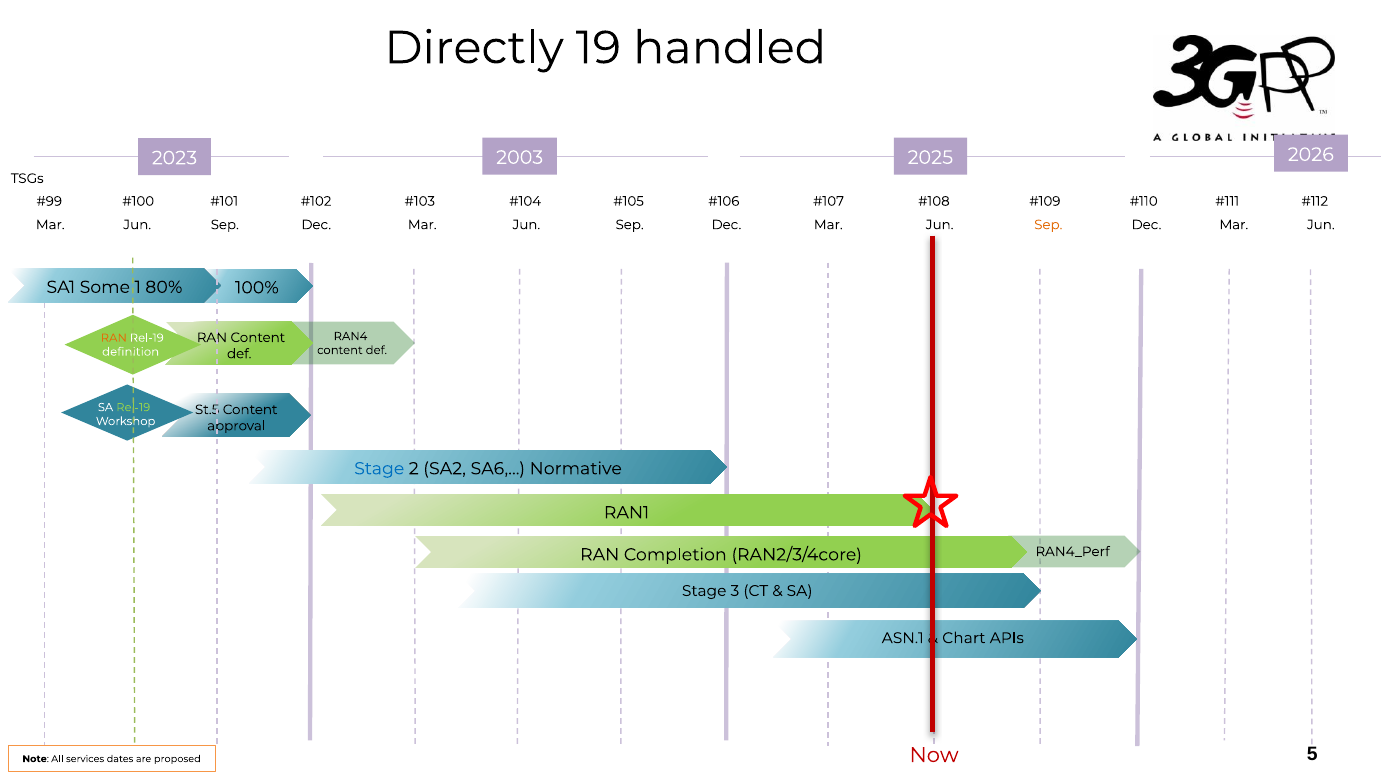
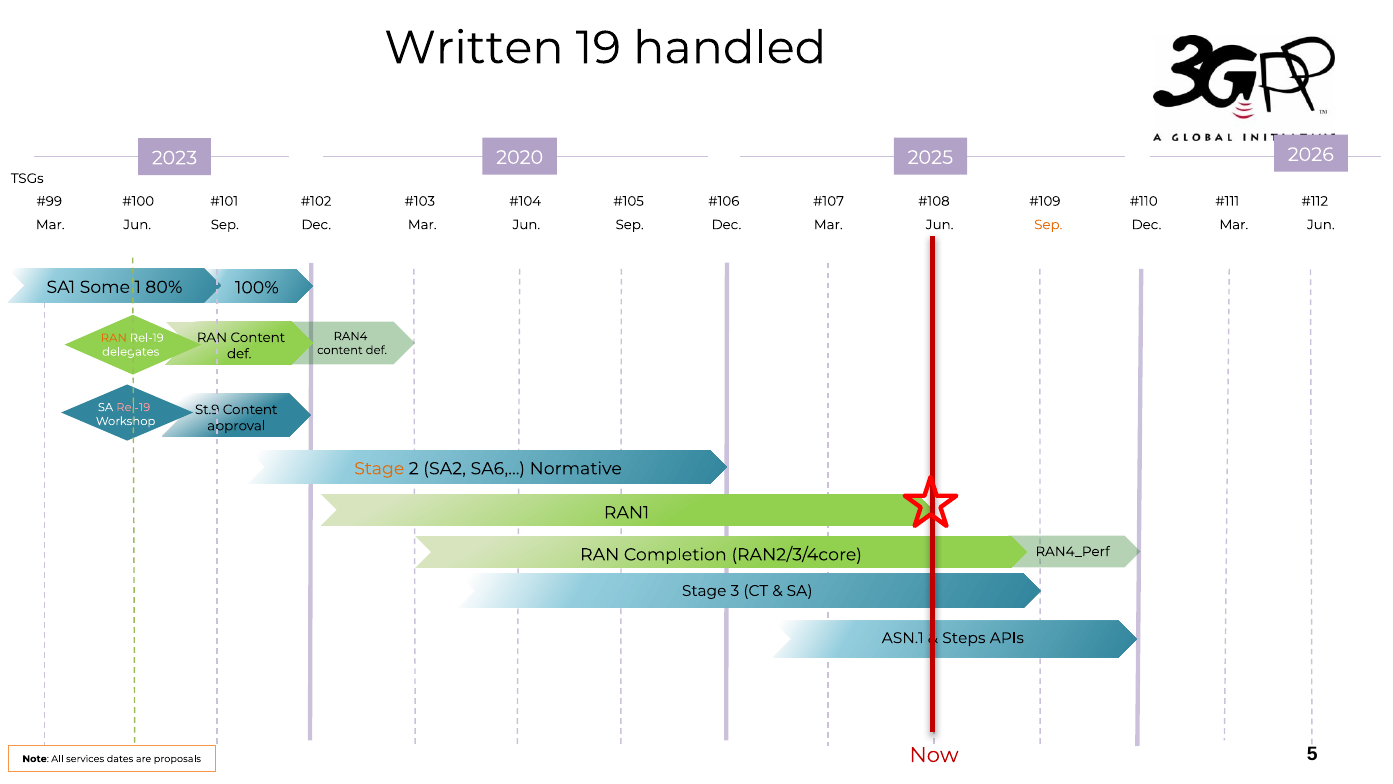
Directly: Directly -> Written (474, 48)
2003: 2003 -> 2020 (520, 157)
definition: definition -> delegates (131, 352)
Rel-19 colour: light green -> pink (133, 407)
St.5: St.5 -> St.9 (207, 409)
Stage colour: blue -> orange (379, 468)
Chart: Chart -> Steps (964, 638)
proposed: proposed -> proposals (177, 758)
